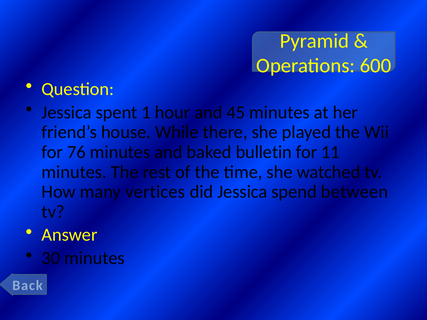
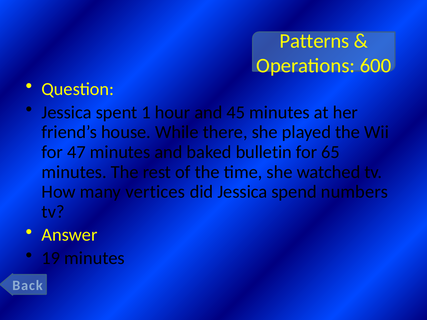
Pyramid: Pyramid -> Patterns (314, 41)
76: 76 -> 47 (76, 152)
11: 11 -> 65 (331, 152)
between: between -> numbers (354, 192)
30: 30 -> 19 (51, 258)
